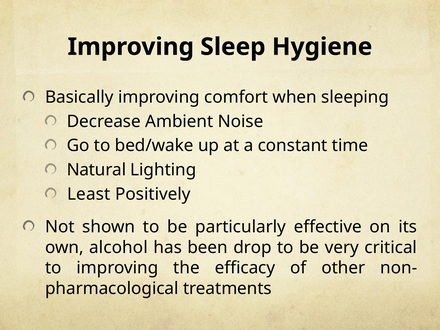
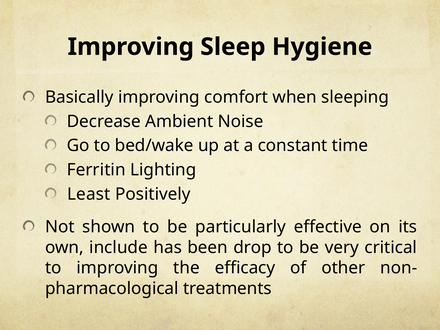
Natural: Natural -> Ferritin (96, 170)
alcohol: alcohol -> include (119, 247)
